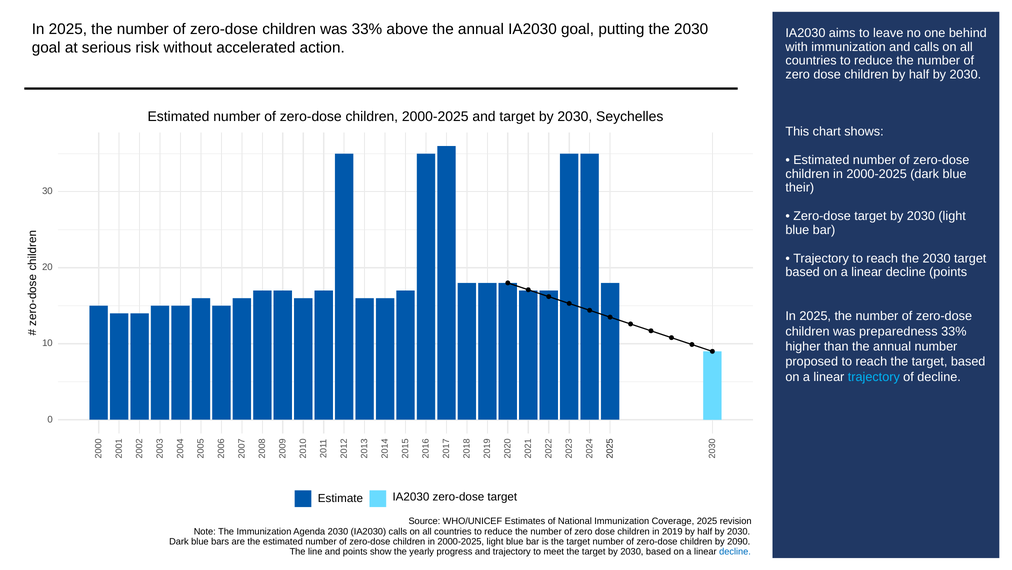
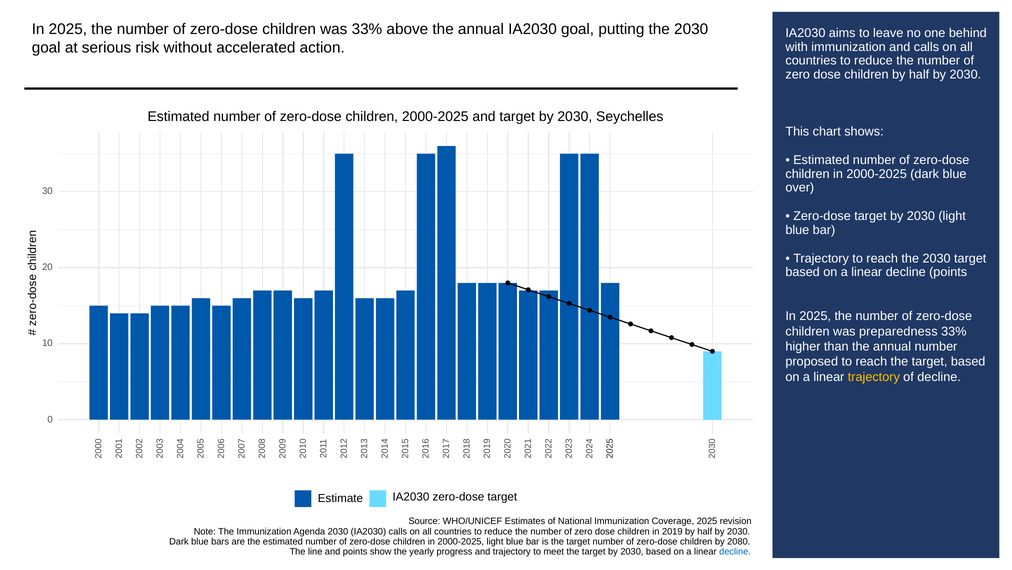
their: their -> over (800, 187)
trajectory colour: light blue -> yellow (874, 377)
2090: 2090 -> 2080 (739, 541)
